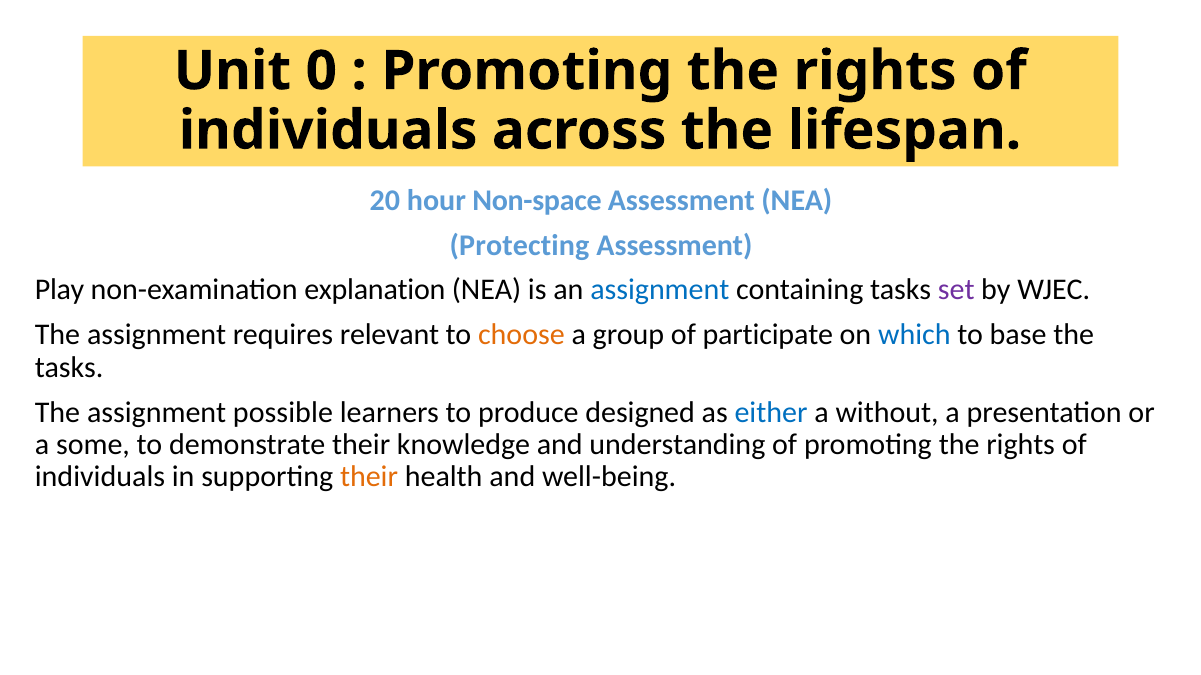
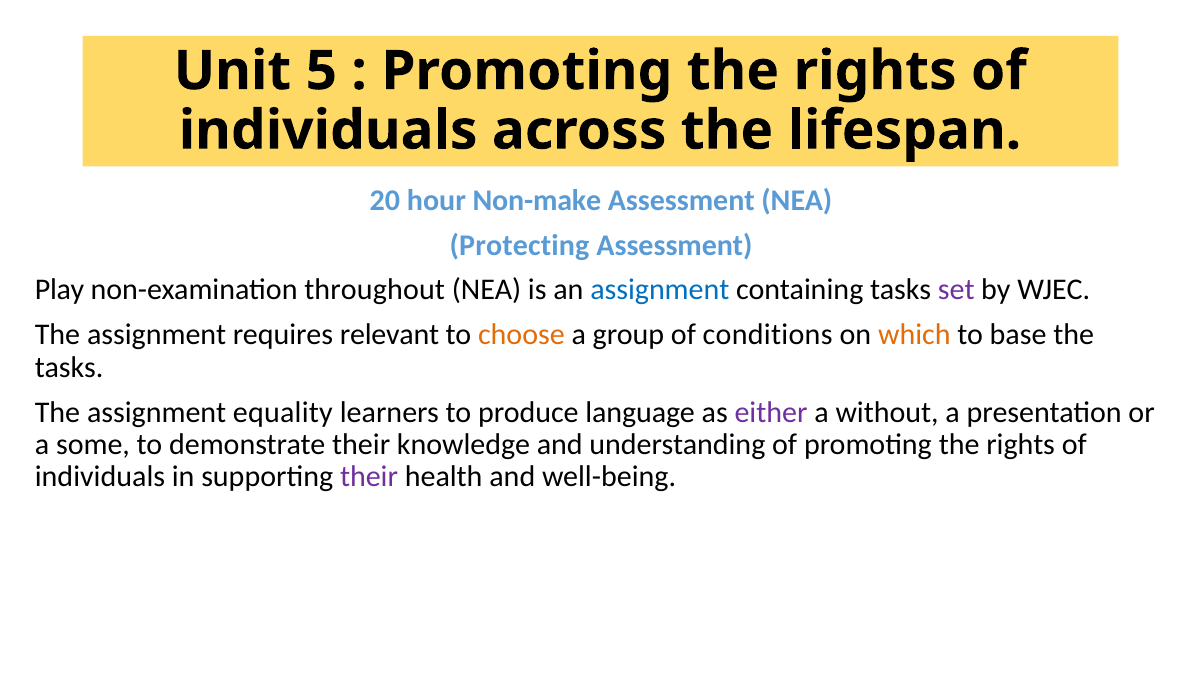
0: 0 -> 5 (321, 71)
Non-space: Non-space -> Non-make (537, 200)
explanation: explanation -> throughout (375, 290)
participate: participate -> conditions (768, 335)
which colour: blue -> orange (914, 335)
possible: possible -> equality (283, 413)
designed: designed -> language (640, 413)
either colour: blue -> purple (771, 413)
their colour: orange -> purple (369, 477)
